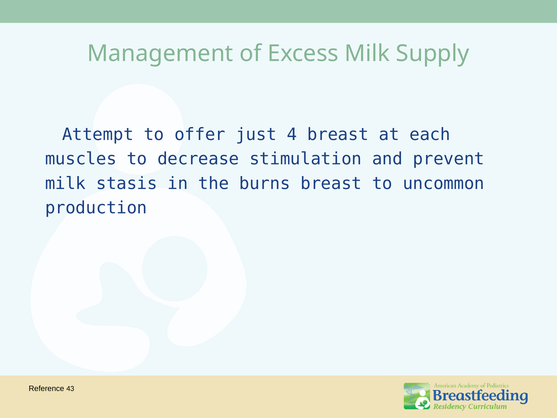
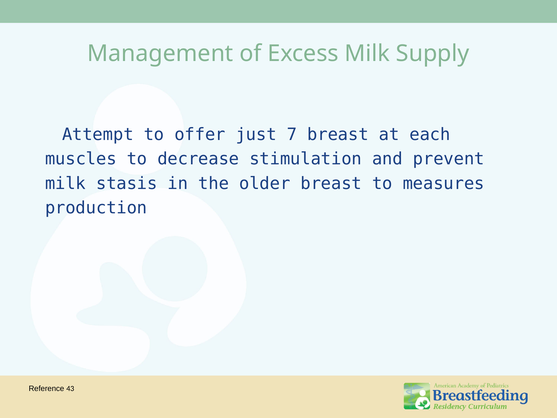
4: 4 -> 7 (292, 134)
burns: burns -> older (265, 183)
uncommon: uncommon -> measures (444, 183)
